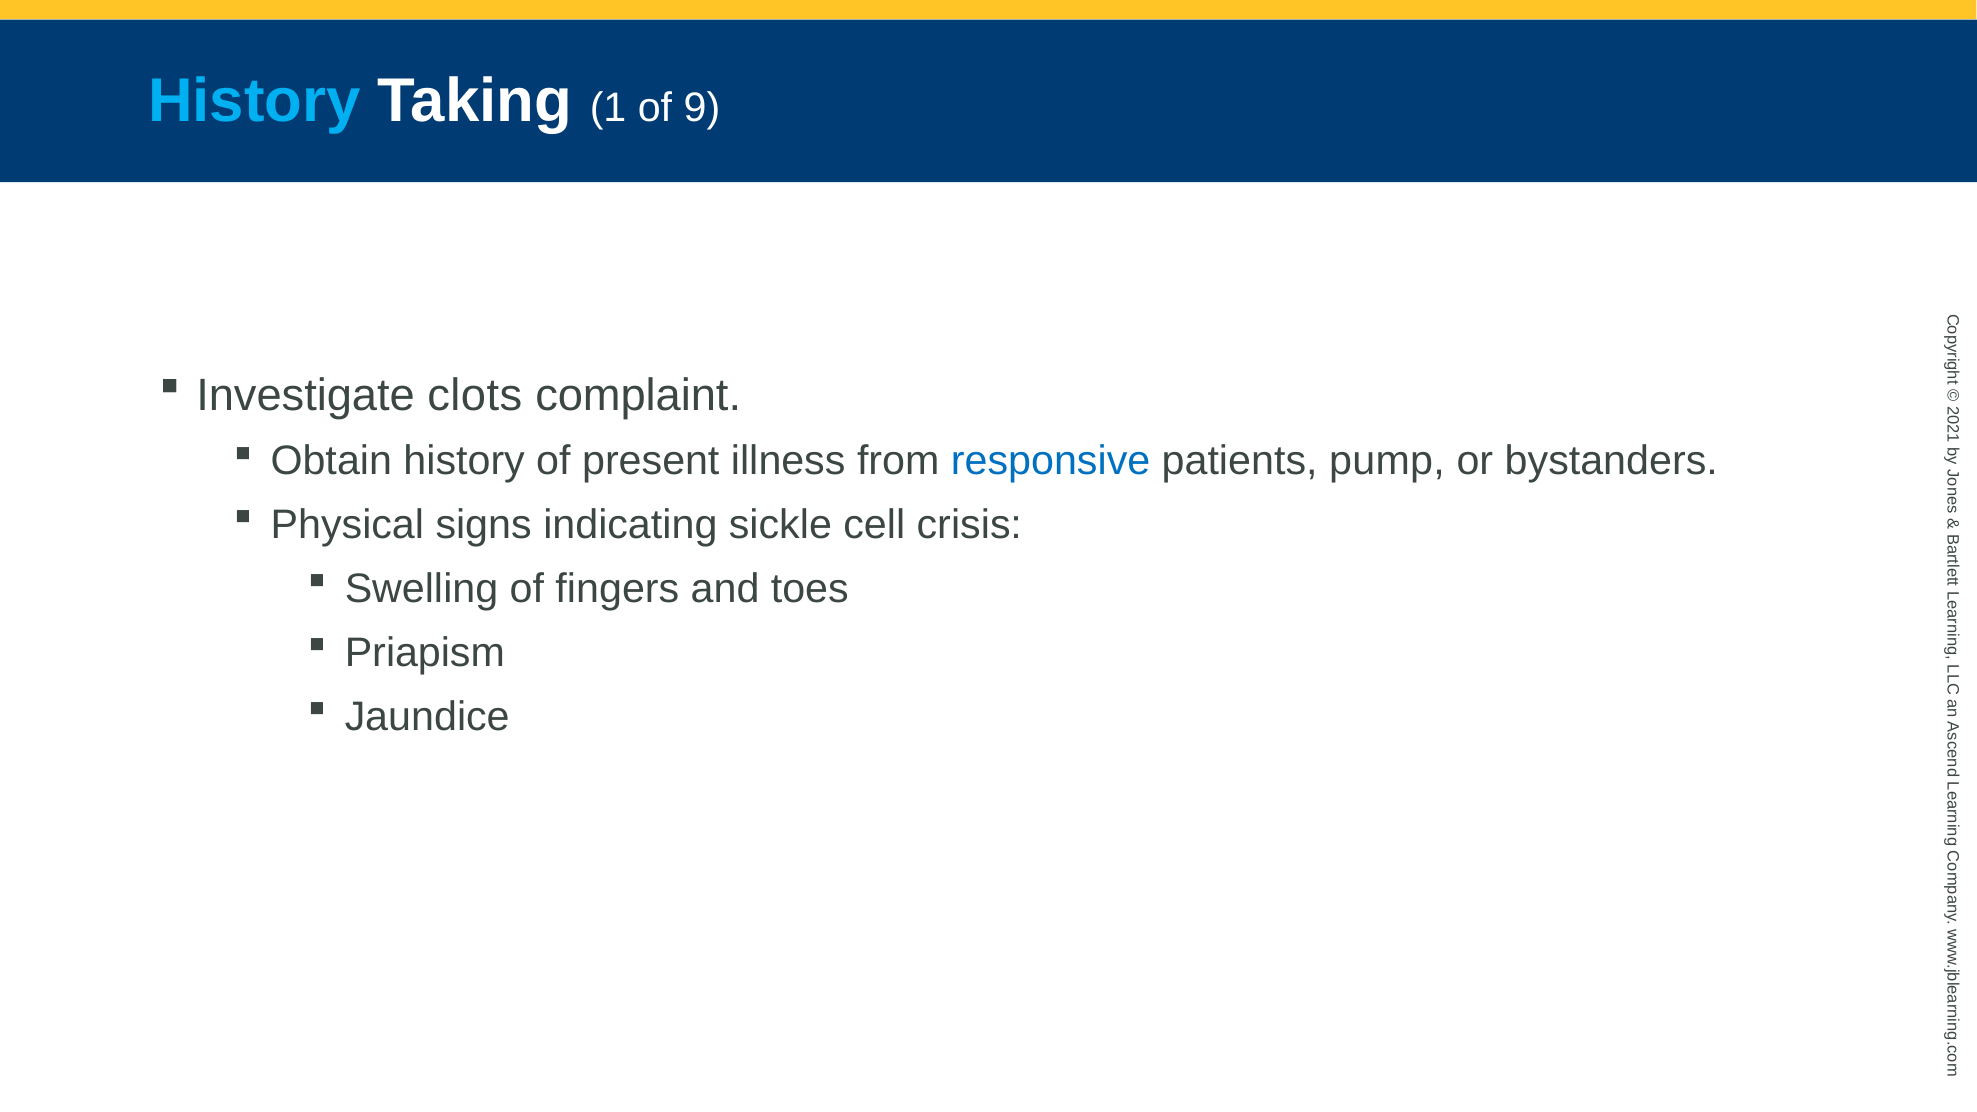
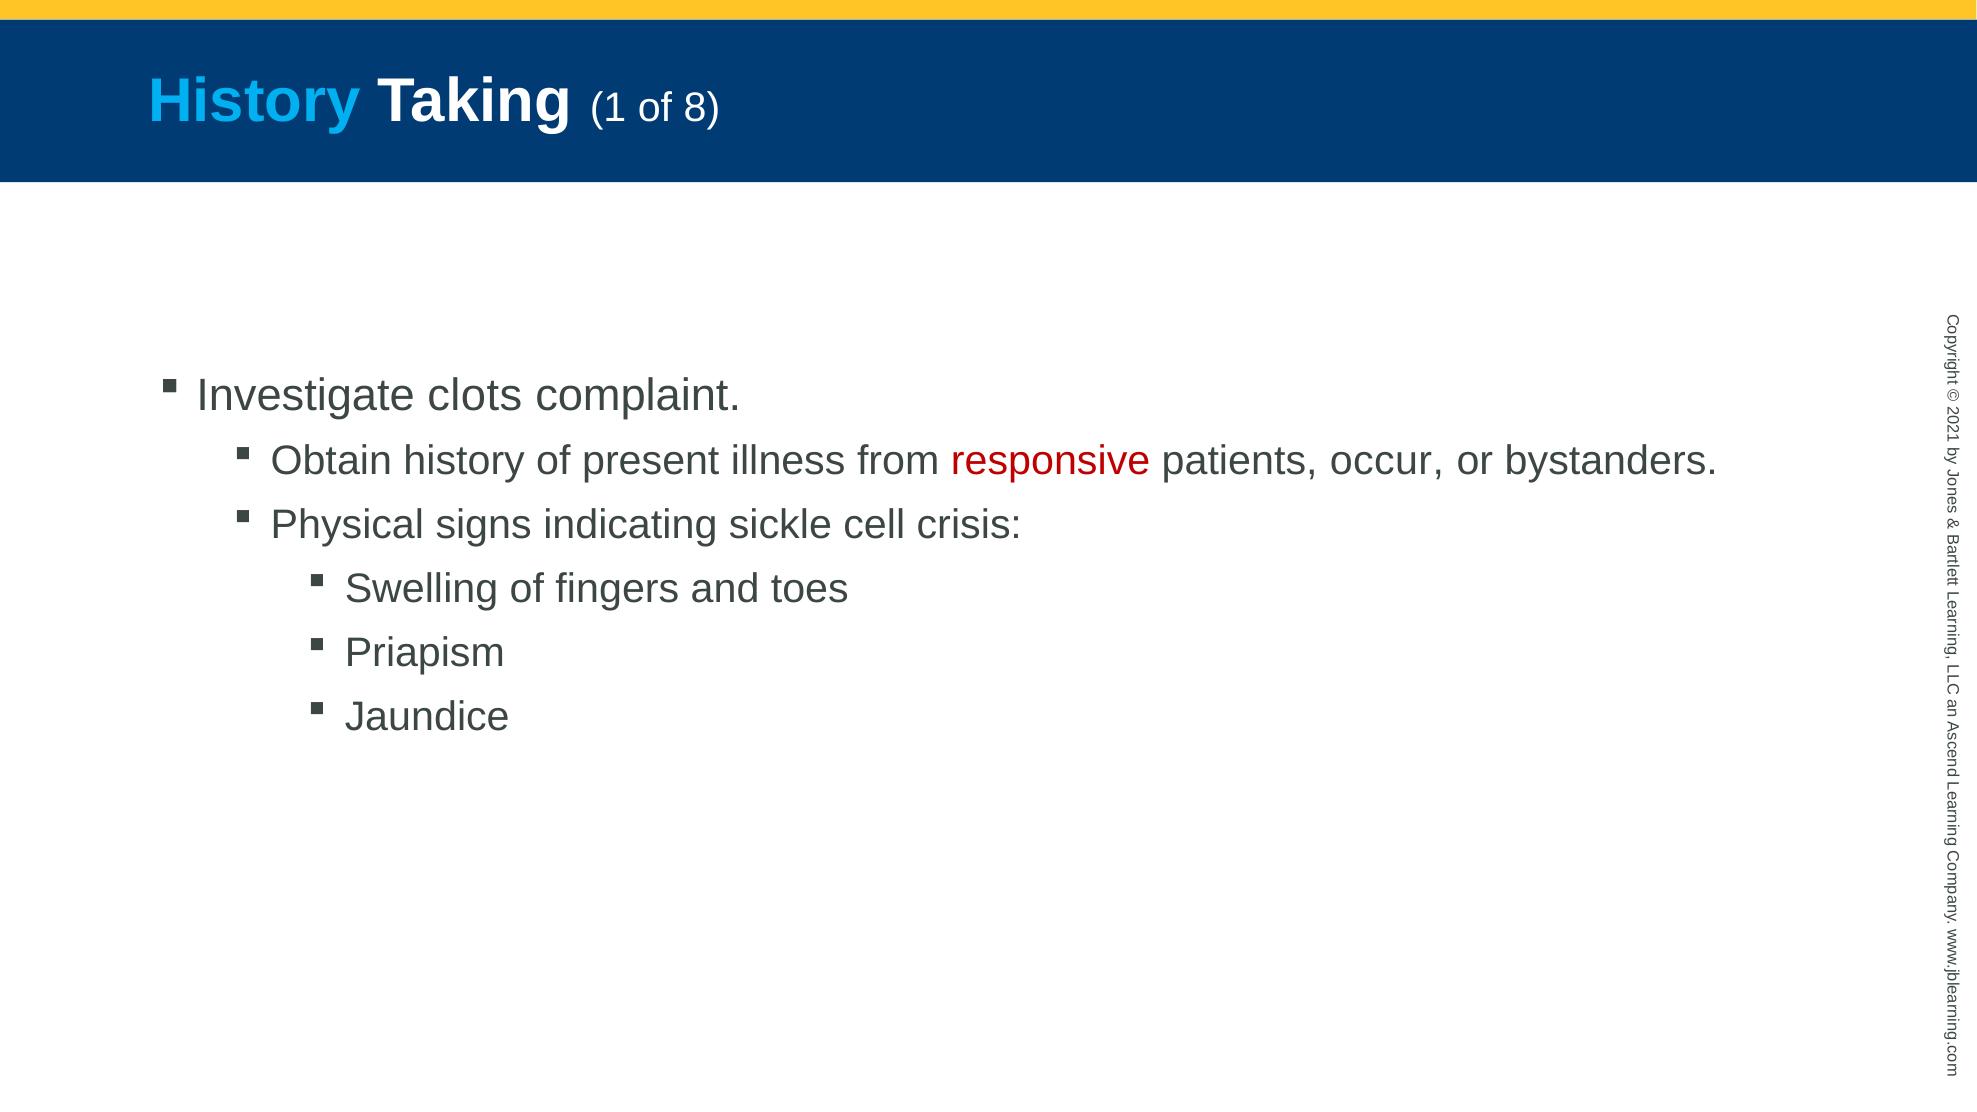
9: 9 -> 8 (702, 108)
responsive colour: blue -> red (1051, 461)
pump: pump -> occur (1387, 461)
